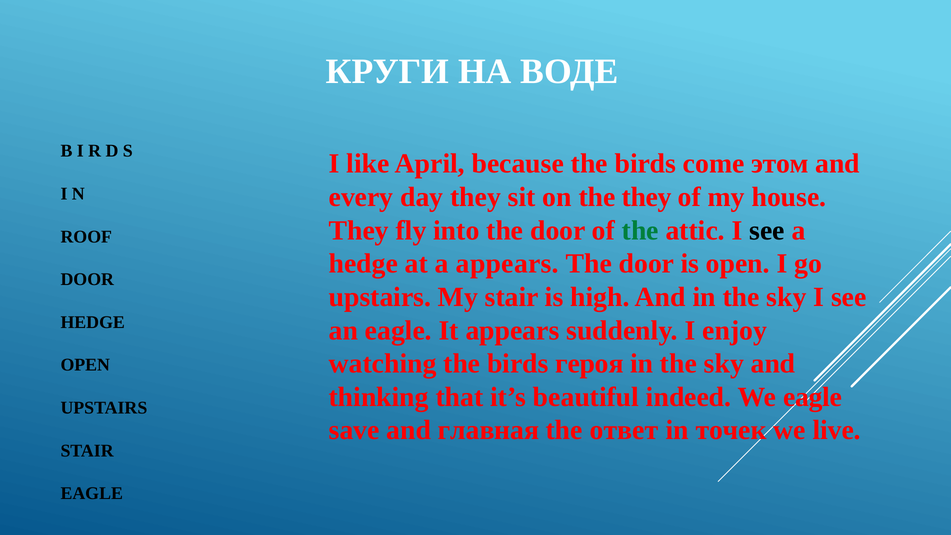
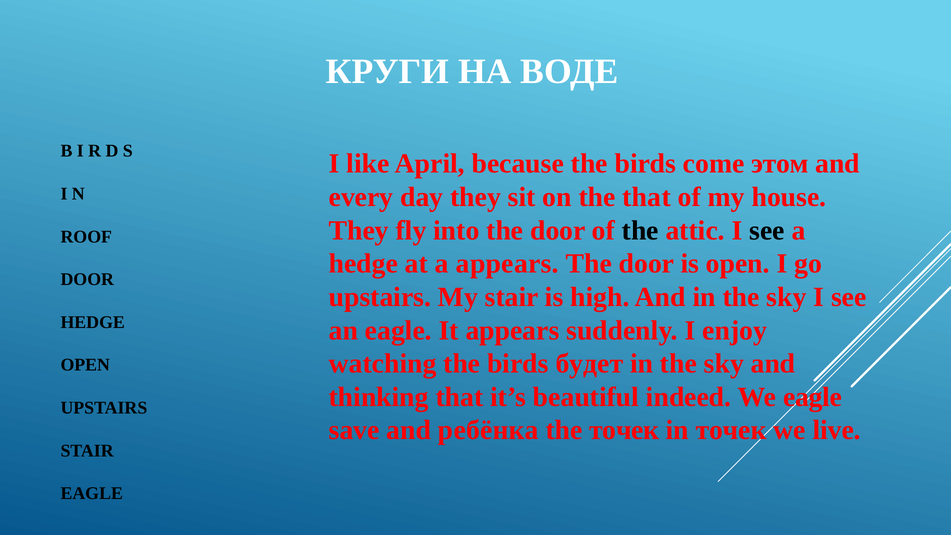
the they: they -> that (647, 197)
the colour: green -> black (640, 230)
героя: героя -> будет (589, 364)
главная: главная -> ребёнка (488, 430)
the ответ: ответ -> точек (624, 430)
